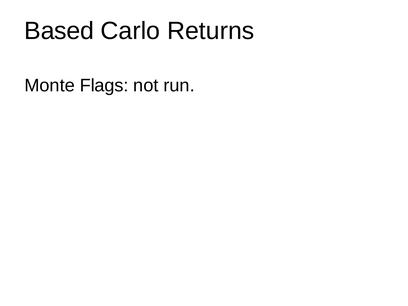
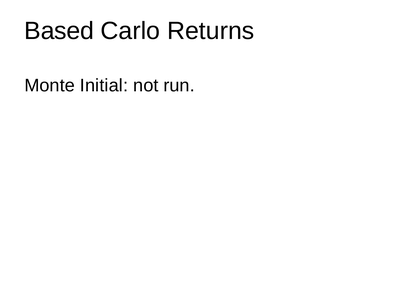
Flags: Flags -> Initial (104, 86)
